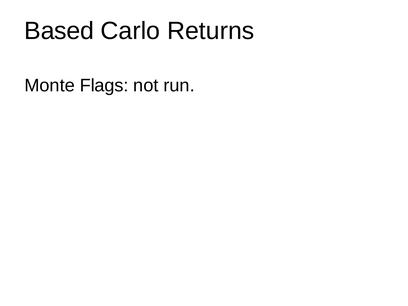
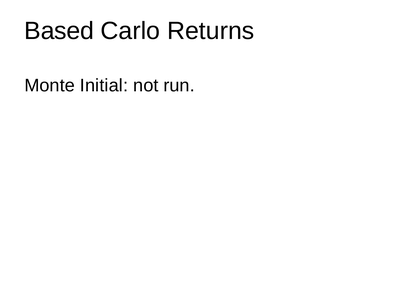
Flags: Flags -> Initial (104, 86)
